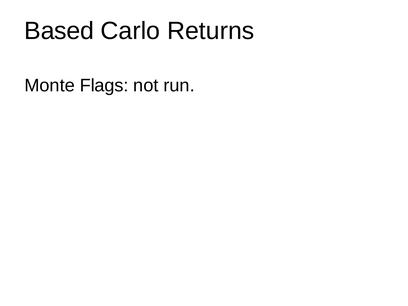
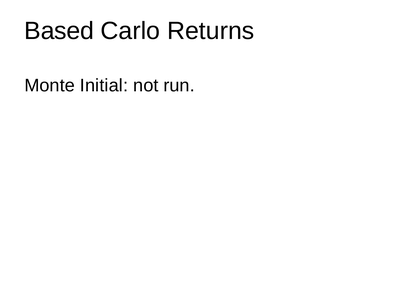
Flags: Flags -> Initial (104, 86)
